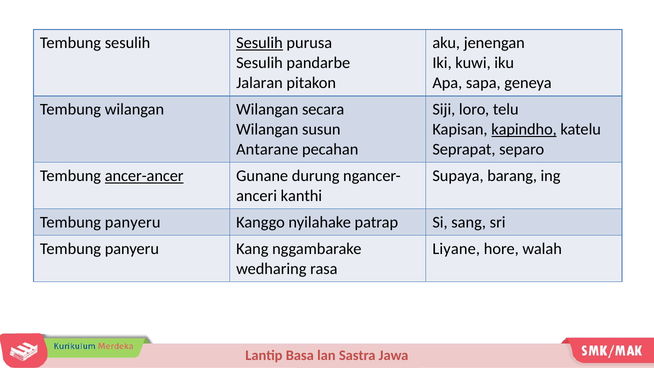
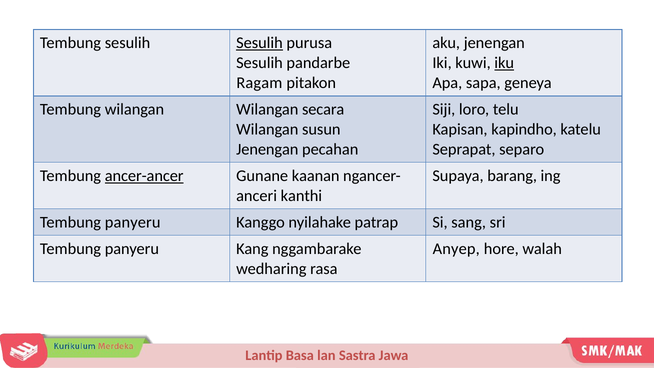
iku underline: none -> present (504, 63)
Jalaran: Jalaran -> Ragam (259, 83)
kapindho underline: present -> none (524, 129)
Antarane: Antarane -> Jenengan (267, 149)
durung: durung -> kaanan (316, 176)
Liyane: Liyane -> Anyep (456, 249)
